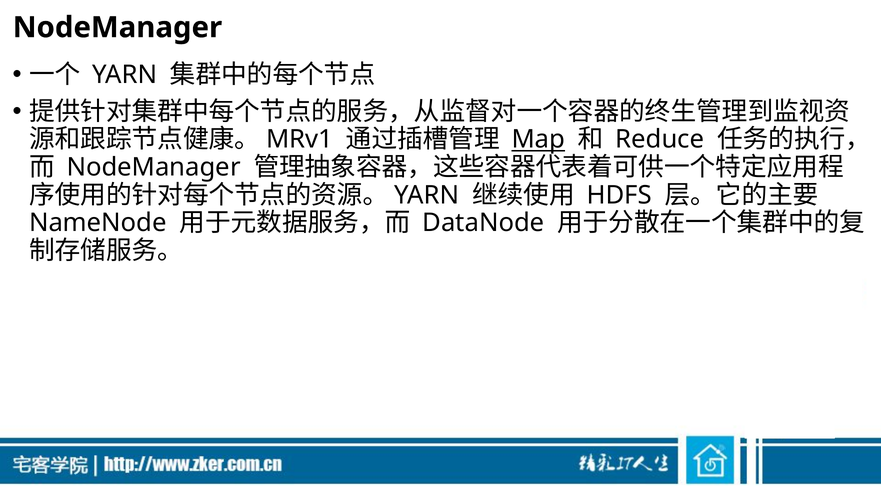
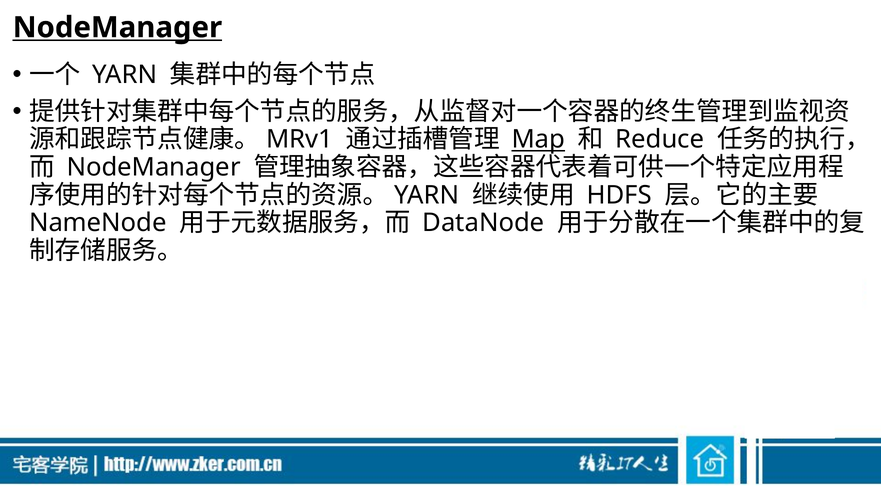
NodeManager underline: none -> present (117, 27)
